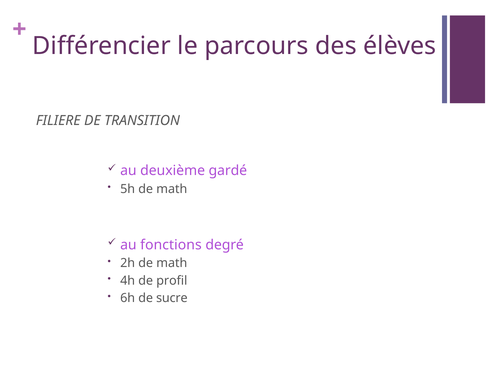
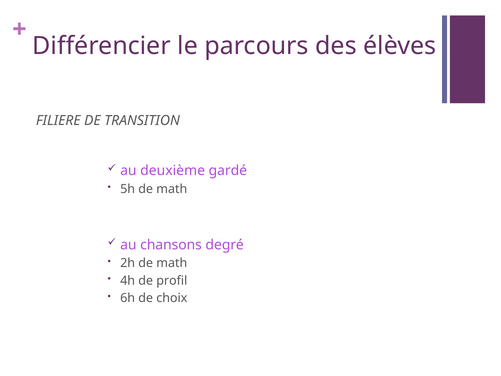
fonctions: fonctions -> chansons (171, 245)
sucre: sucre -> choix (172, 298)
